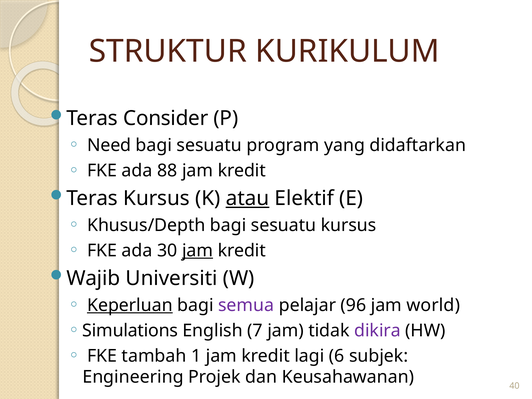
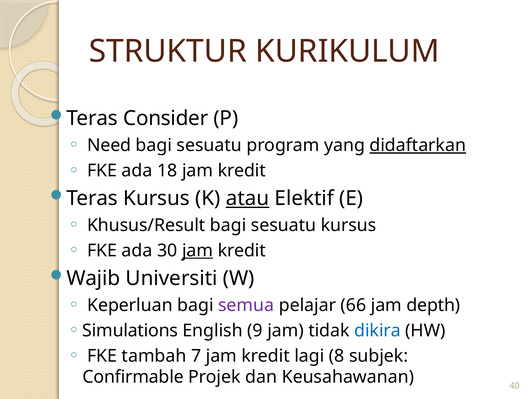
didaftarkan underline: none -> present (418, 145)
88: 88 -> 18 (167, 171)
Khusus/Depth: Khusus/Depth -> Khusus/Result (146, 225)
Keperluan underline: present -> none (130, 305)
96: 96 -> 66 (353, 305)
world: world -> depth (433, 305)
7: 7 -> 9 (255, 330)
dikira colour: purple -> blue (378, 330)
1: 1 -> 7 (196, 356)
6: 6 -> 8 (337, 356)
Engineering: Engineering -> Confirmable (133, 377)
